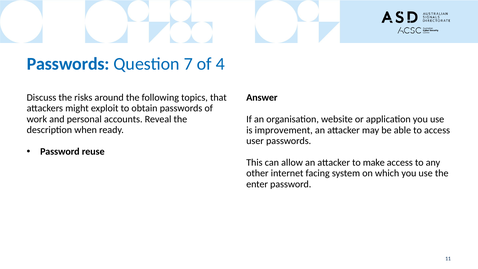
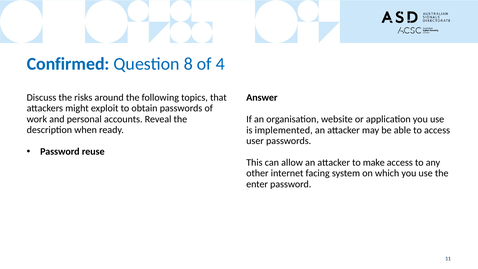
Passwords: Passwords -> Confirmed (68, 64)
7: 7 -> 8 (188, 64)
improvement: improvement -> implemented (284, 130)
